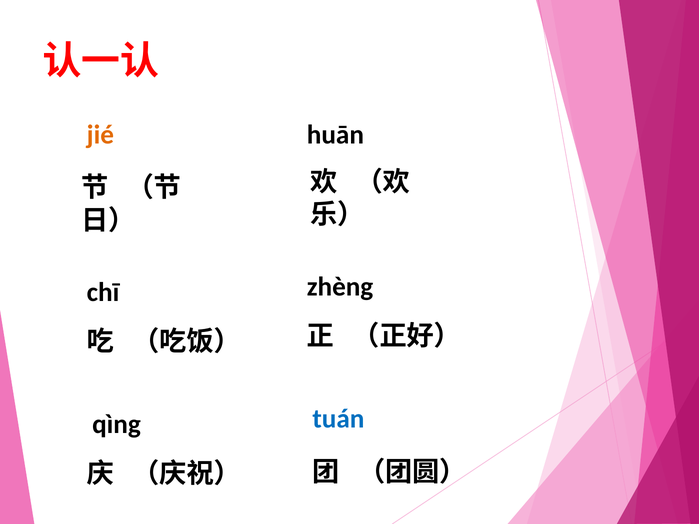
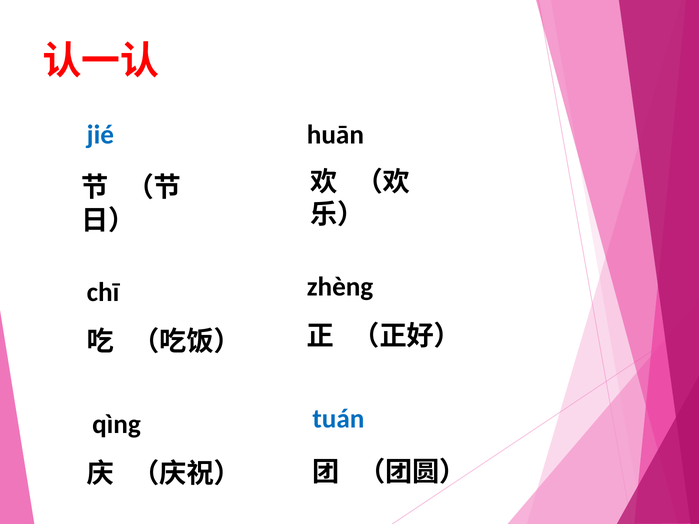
jié colour: orange -> blue (100, 135)
